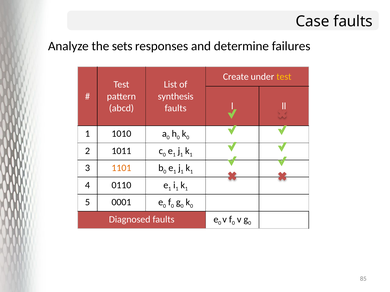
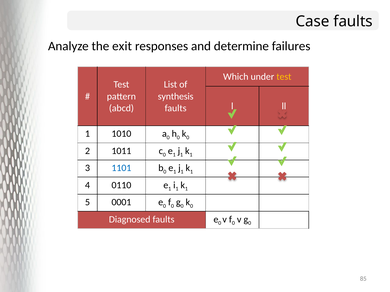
sets: sets -> exit (122, 46)
Create: Create -> Which (236, 77)
1101 colour: orange -> blue (121, 168)
